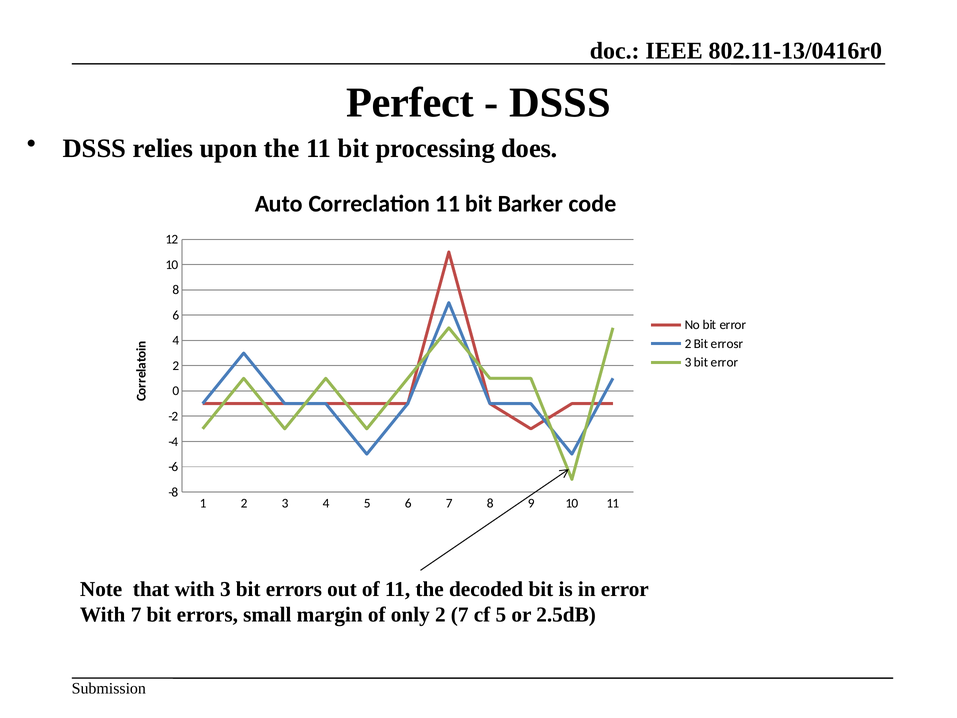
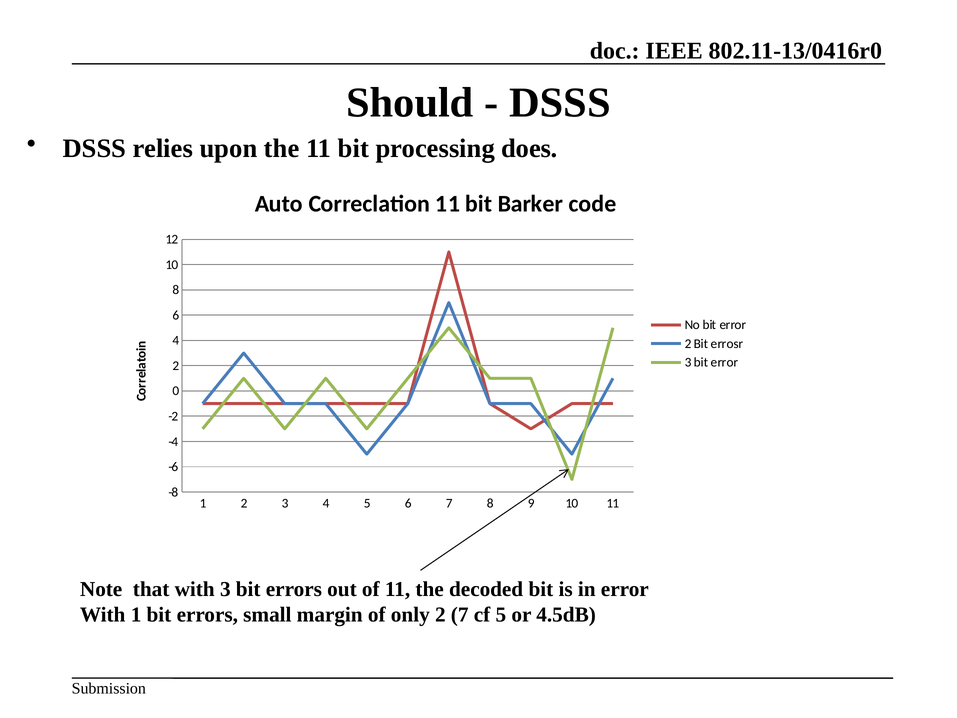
Perfect: Perfect -> Should (410, 103)
With 7: 7 -> 1 (136, 615)
2.5dB: 2.5dB -> 4.5dB (566, 615)
